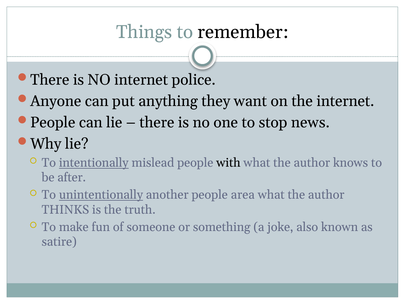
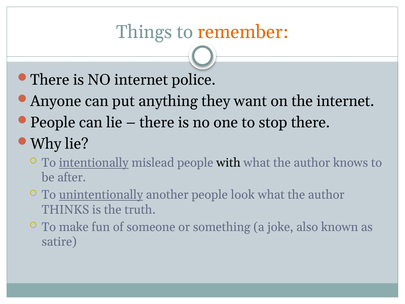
remember colour: black -> orange (243, 32)
stop news: news -> there (310, 122)
area: area -> look (243, 195)
